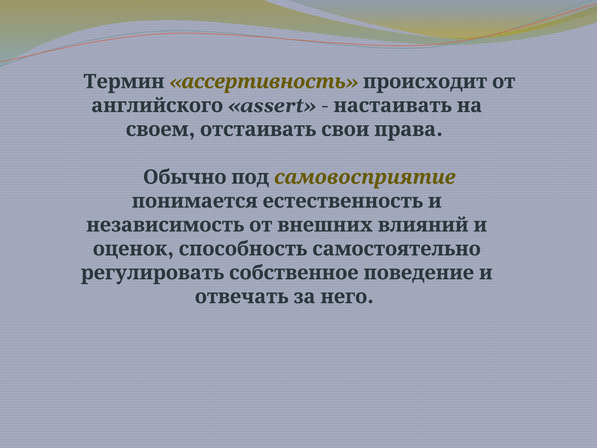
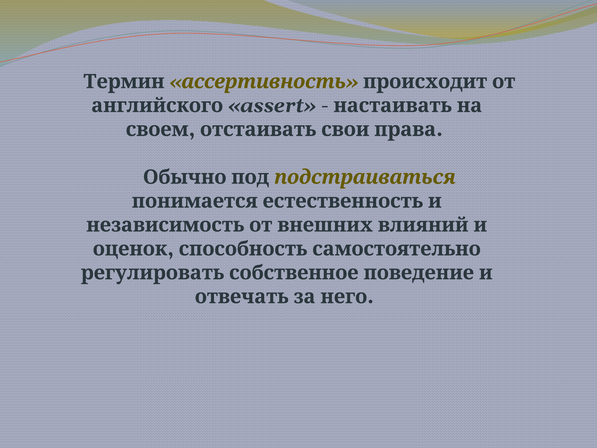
самовосприятие: самовосприятие -> подстраиваться (365, 177)
